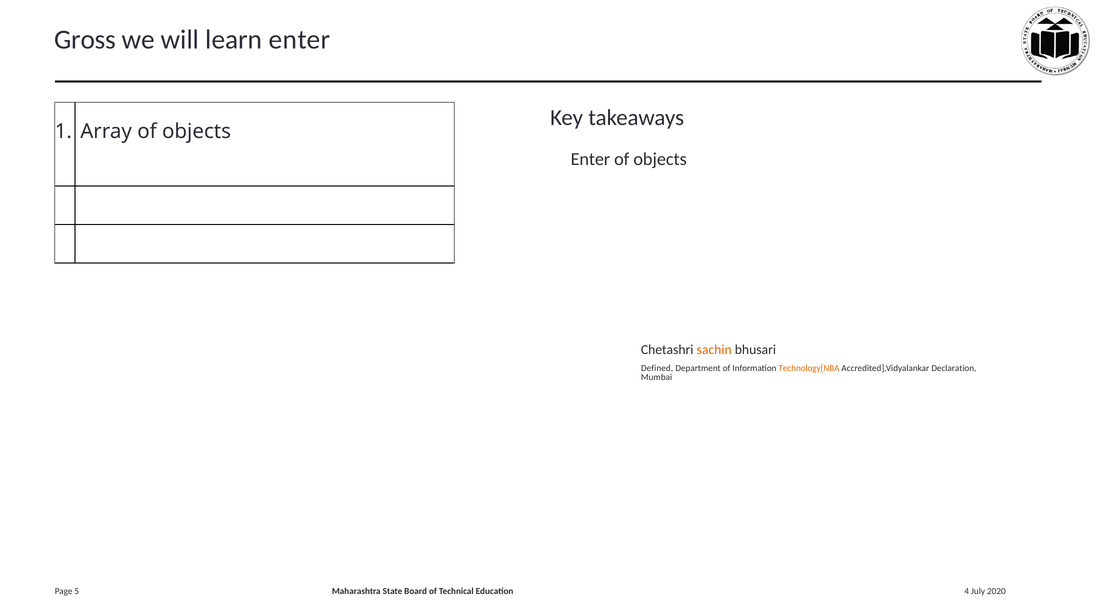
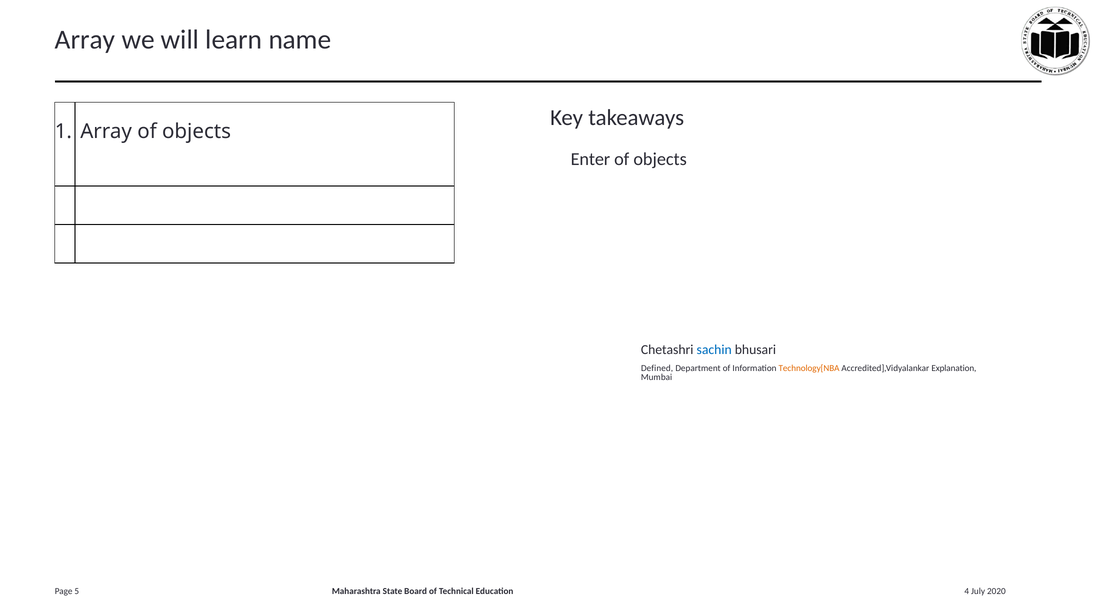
Gross: Gross -> Array (85, 40)
learn enter: enter -> name (300, 40)
sachin colour: orange -> blue (714, 350)
Declaration: Declaration -> Explanation (954, 368)
